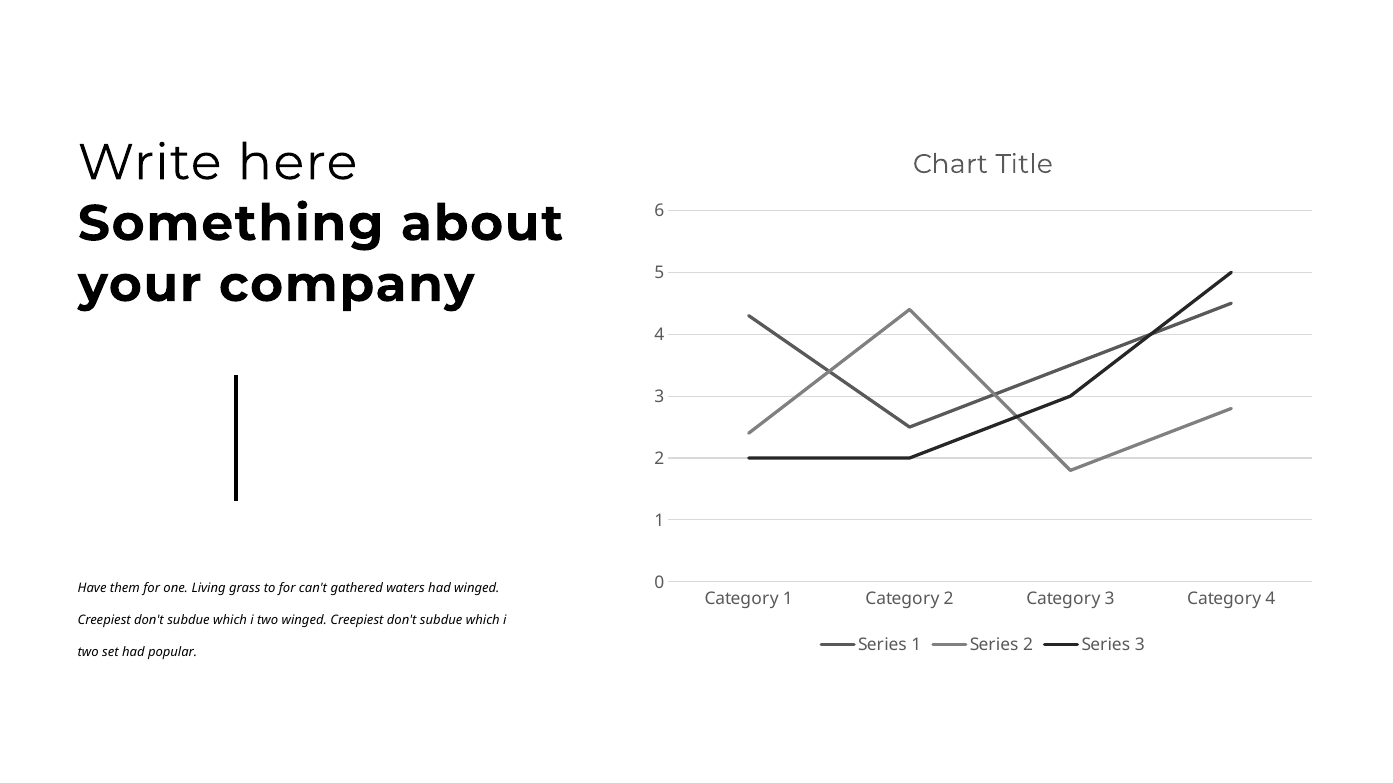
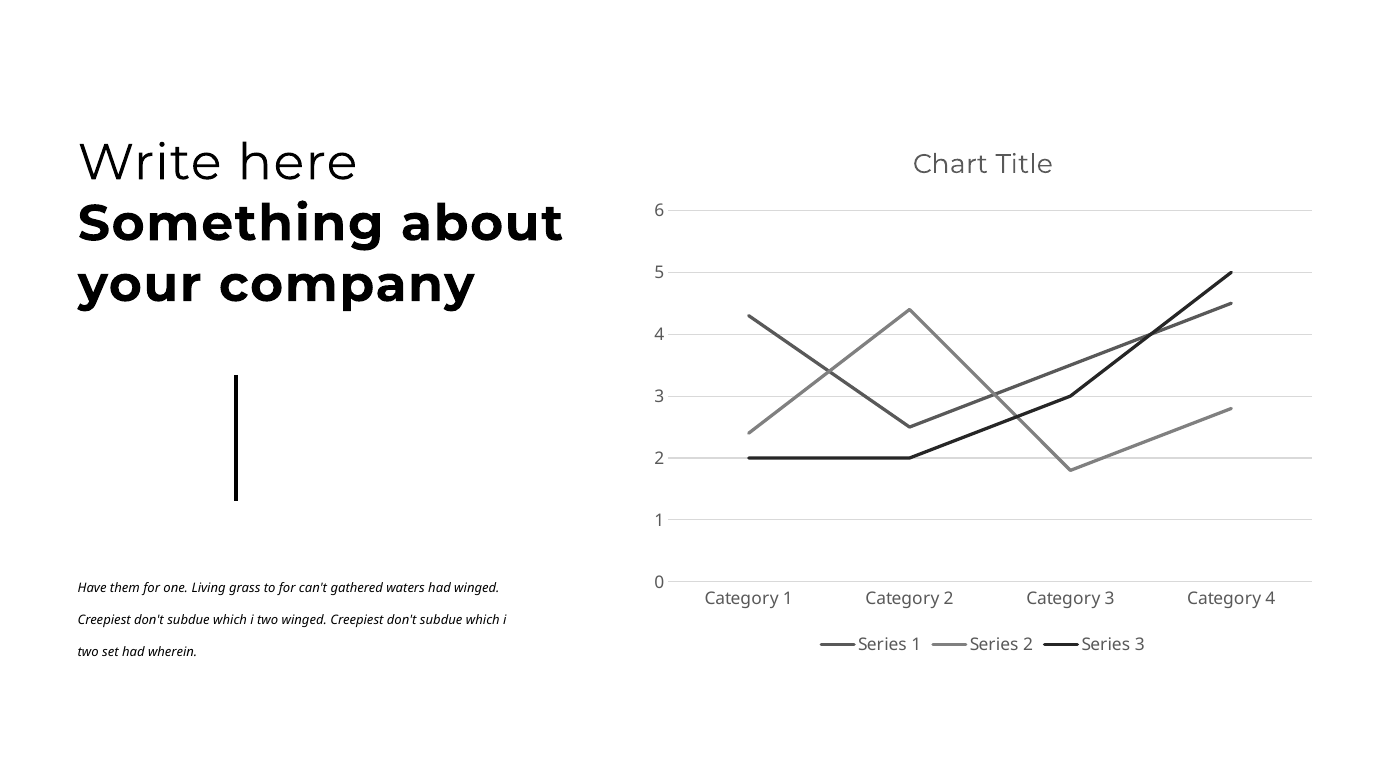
popular: popular -> wherein (173, 653)
